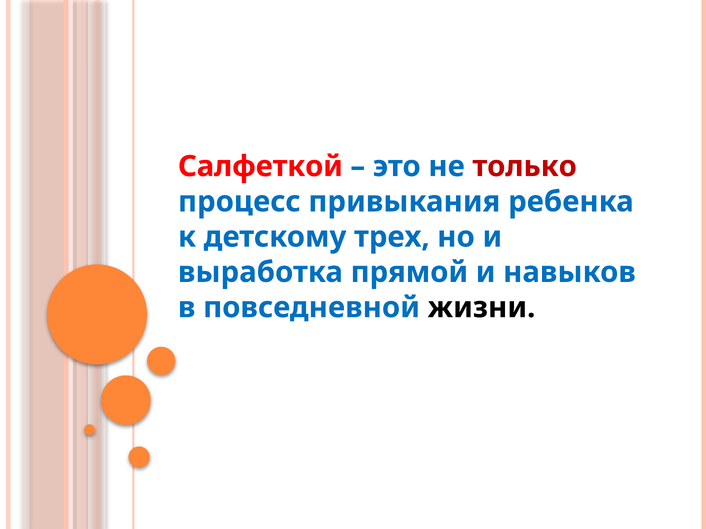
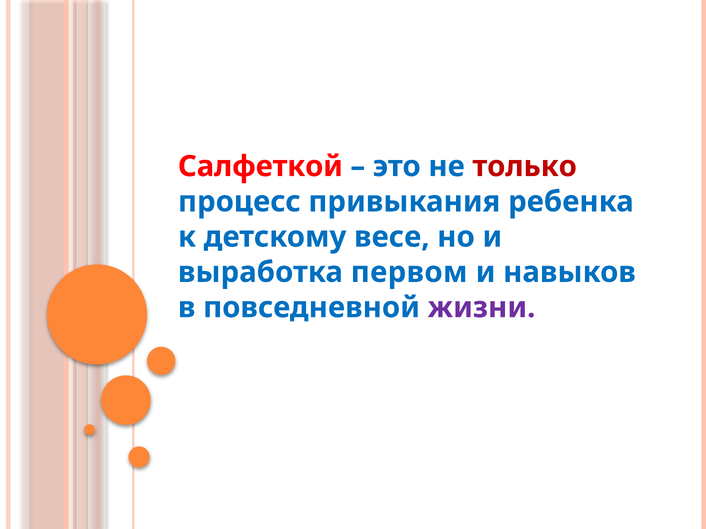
трех: трех -> весе (392, 237)
прямой: прямой -> первом (409, 272)
жизни colour: black -> purple (481, 308)
